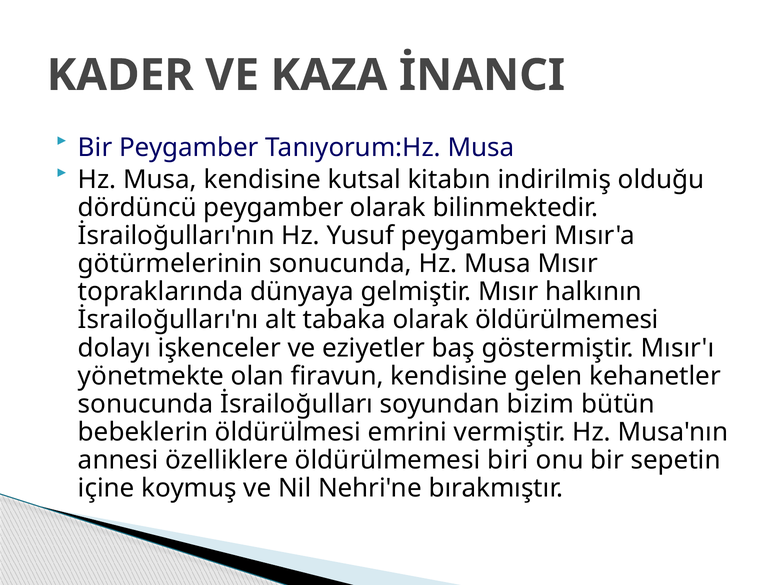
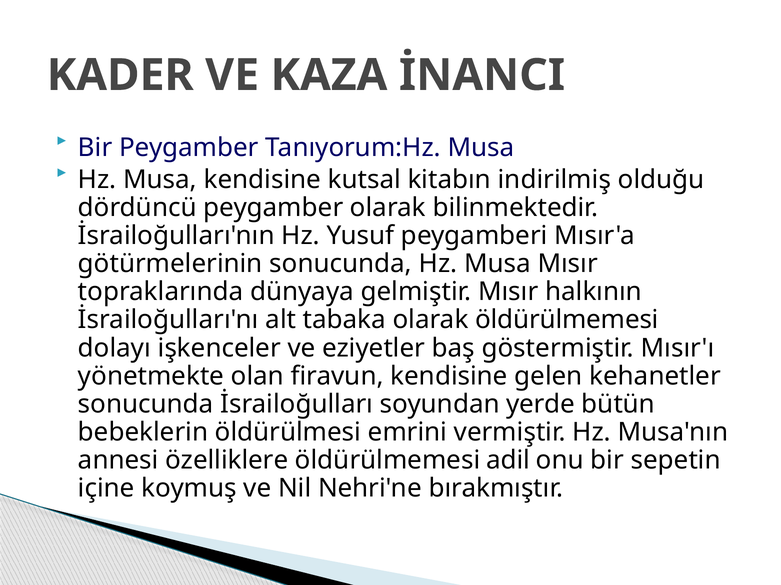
bizim: bizim -> yerde (541, 405)
biri: biri -> adil (508, 461)
